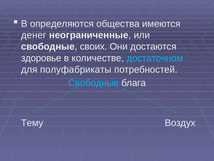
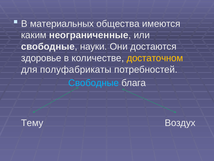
определяются: определяются -> материальных (62, 24)
денег: денег -> каким (34, 35)
своих: своих -> науки (94, 46)
достаточном colour: light blue -> yellow (155, 58)
